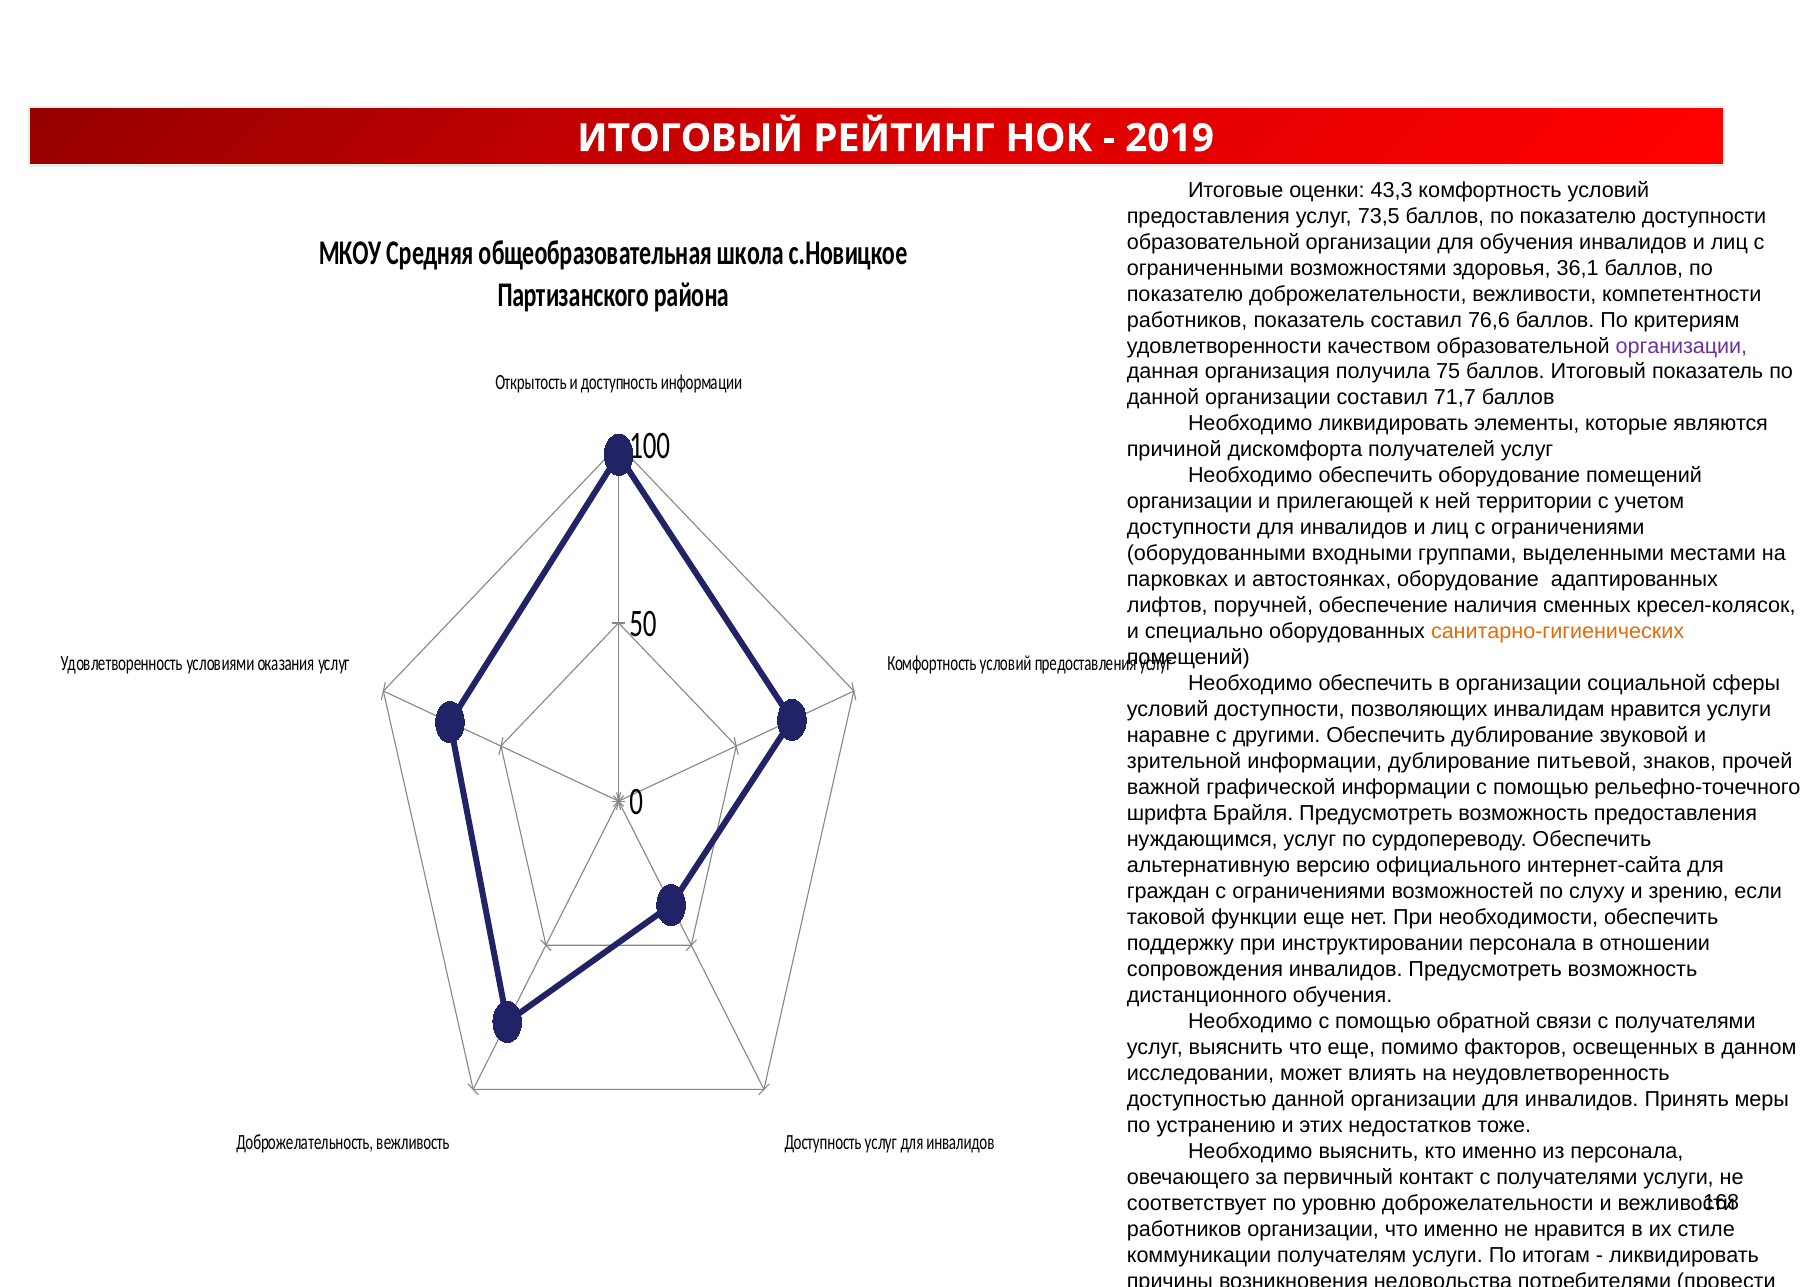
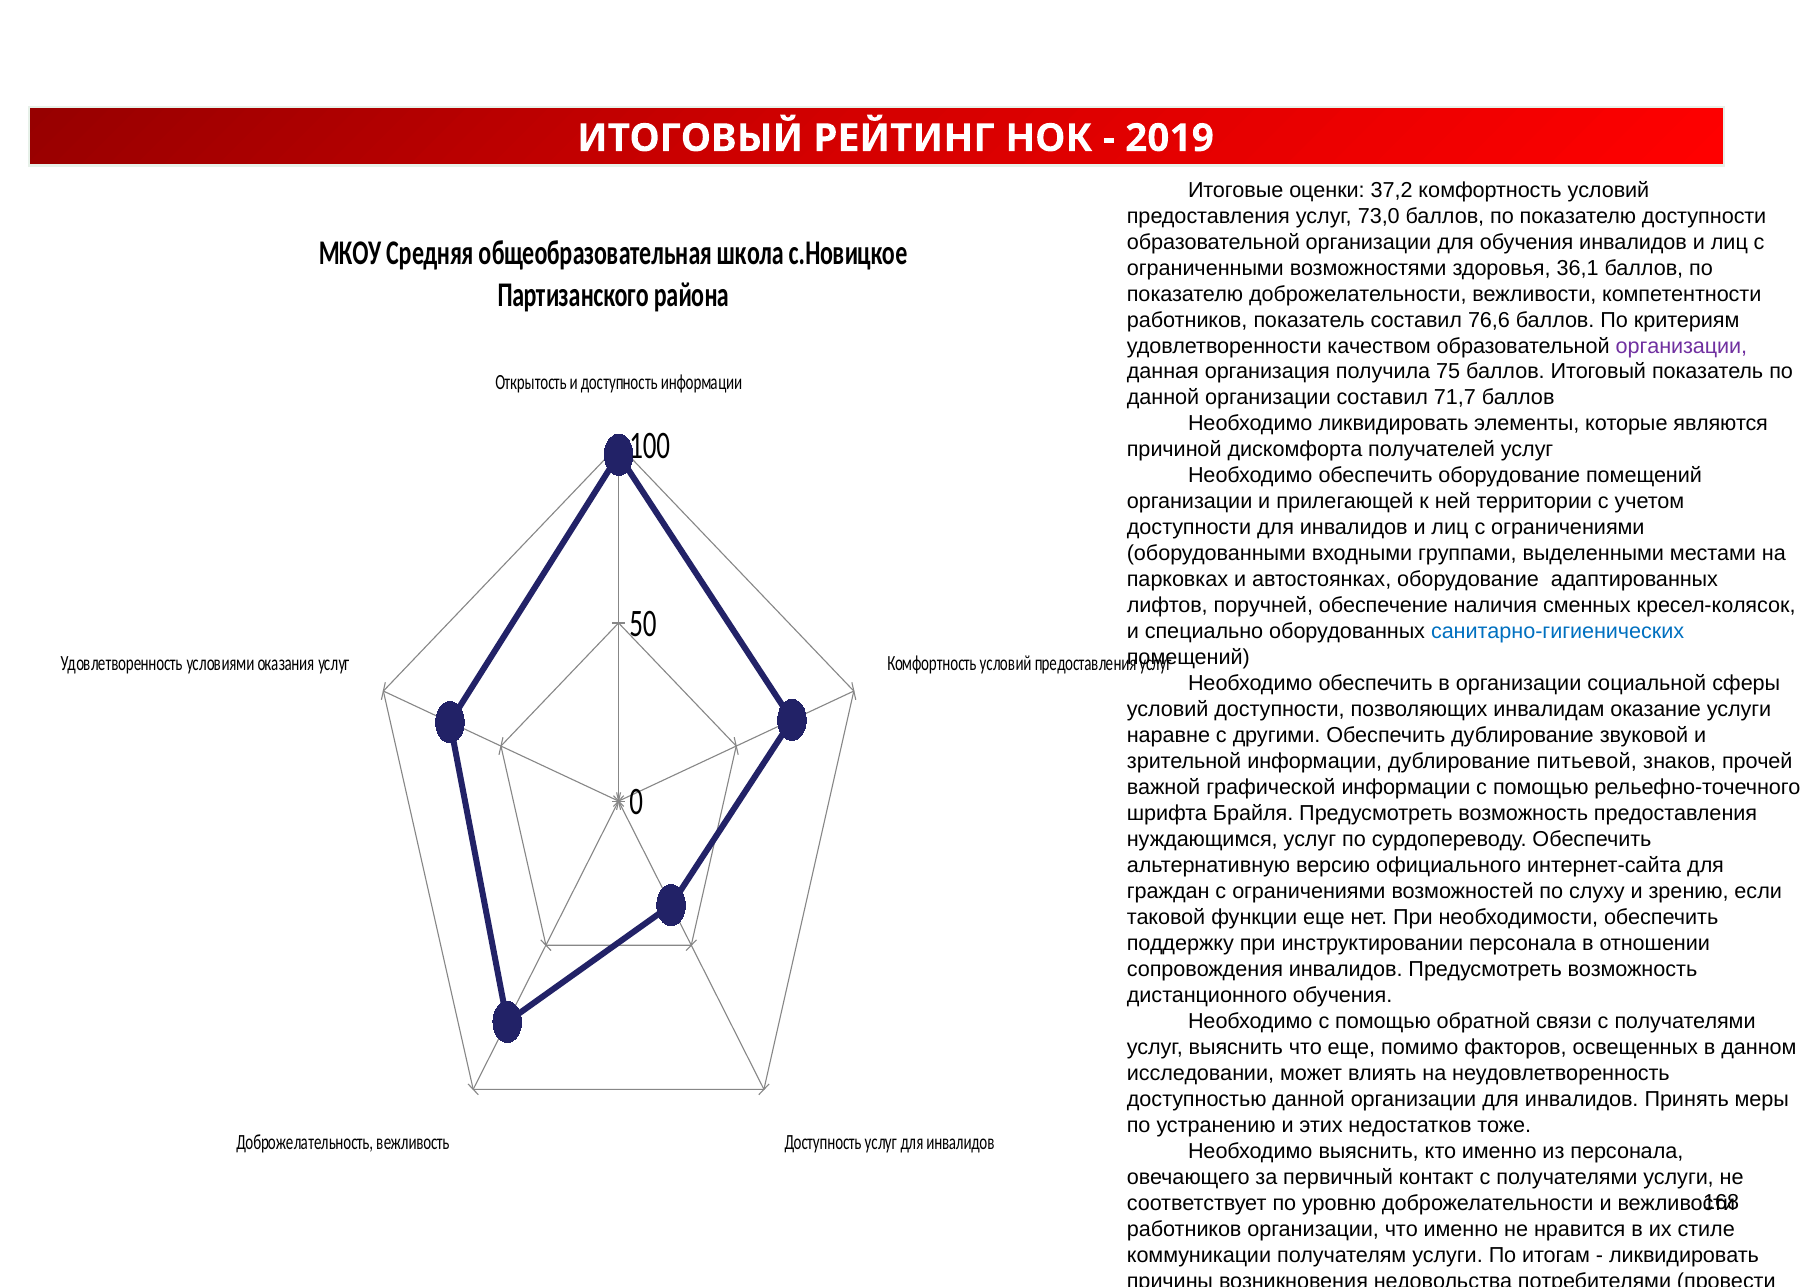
43,3: 43,3 -> 37,2 (1392, 190)
73,5: 73,5 -> 73,0 (1379, 216)
санитарно-гигиенических colour: orange -> blue (1558, 632)
инвалидам нравится: нравится -> оказание (1656, 710)
